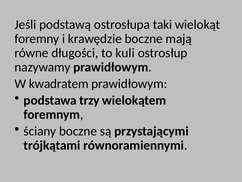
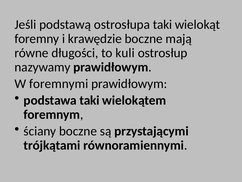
kwadratem: kwadratem -> foremnymi (59, 84)
podstawa trzy: trzy -> taki (89, 100)
